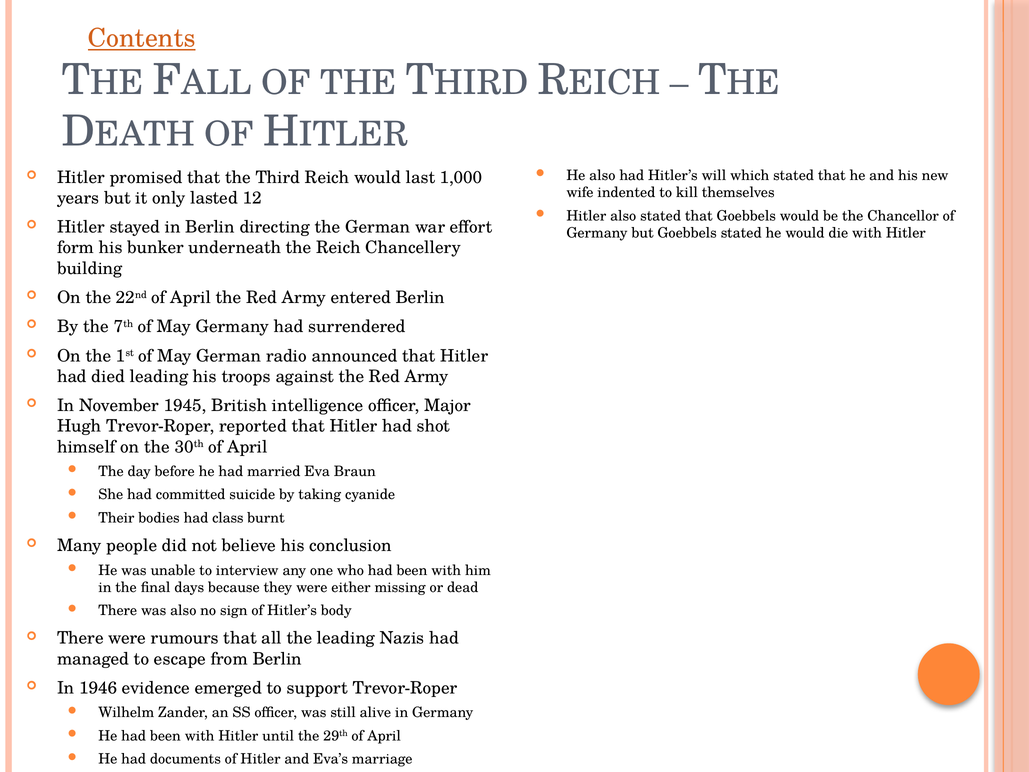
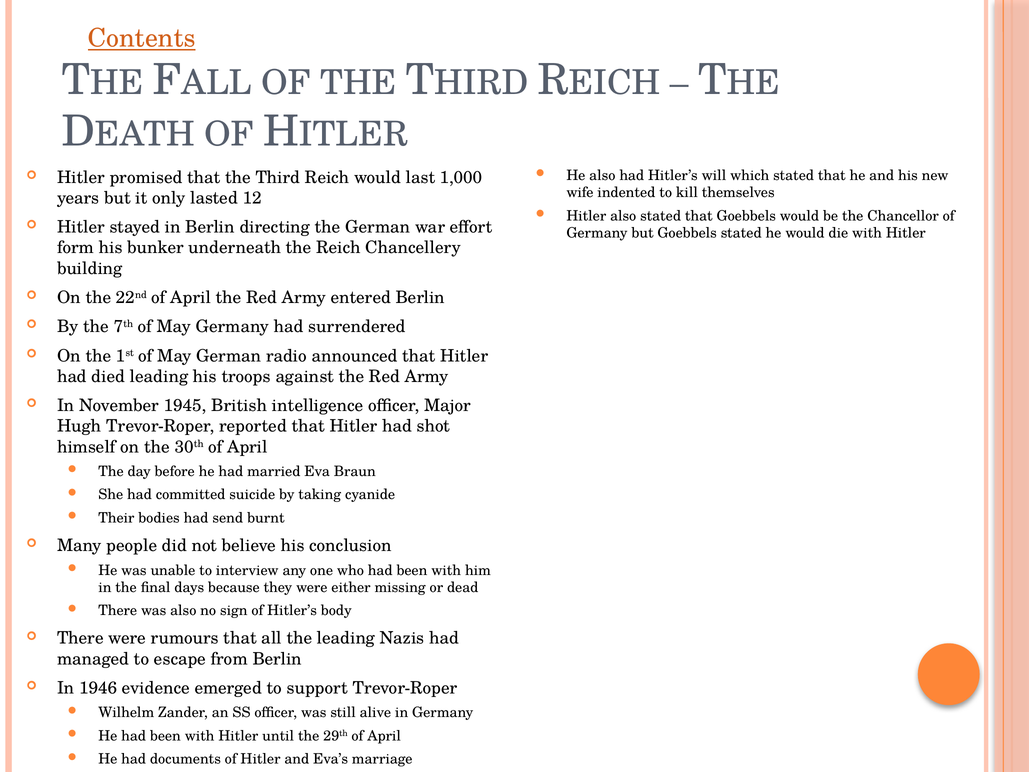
class: class -> send (228, 518)
